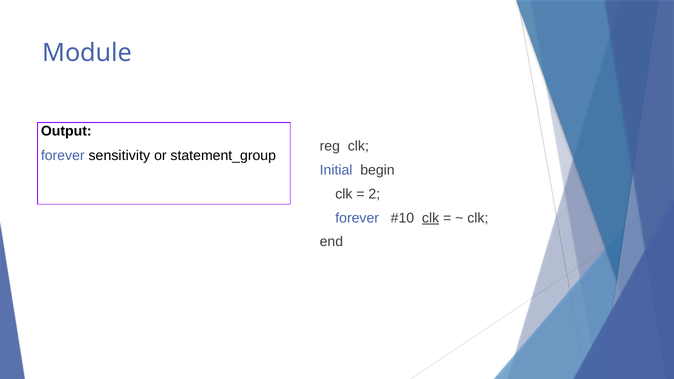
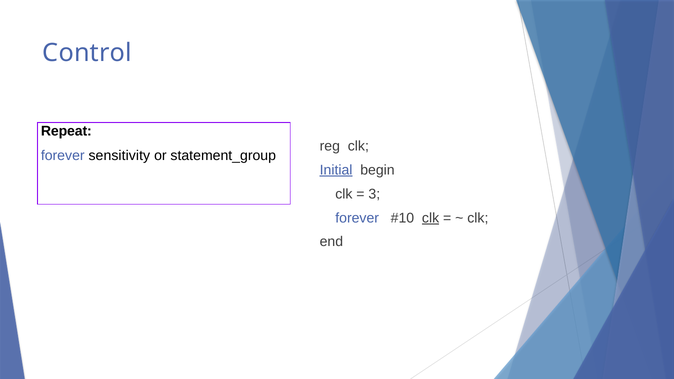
Module: Module -> Control (87, 53)
Output: Output -> Repeat (66, 131)
Initial underline: none -> present (336, 170)
2: 2 -> 3 (374, 194)
